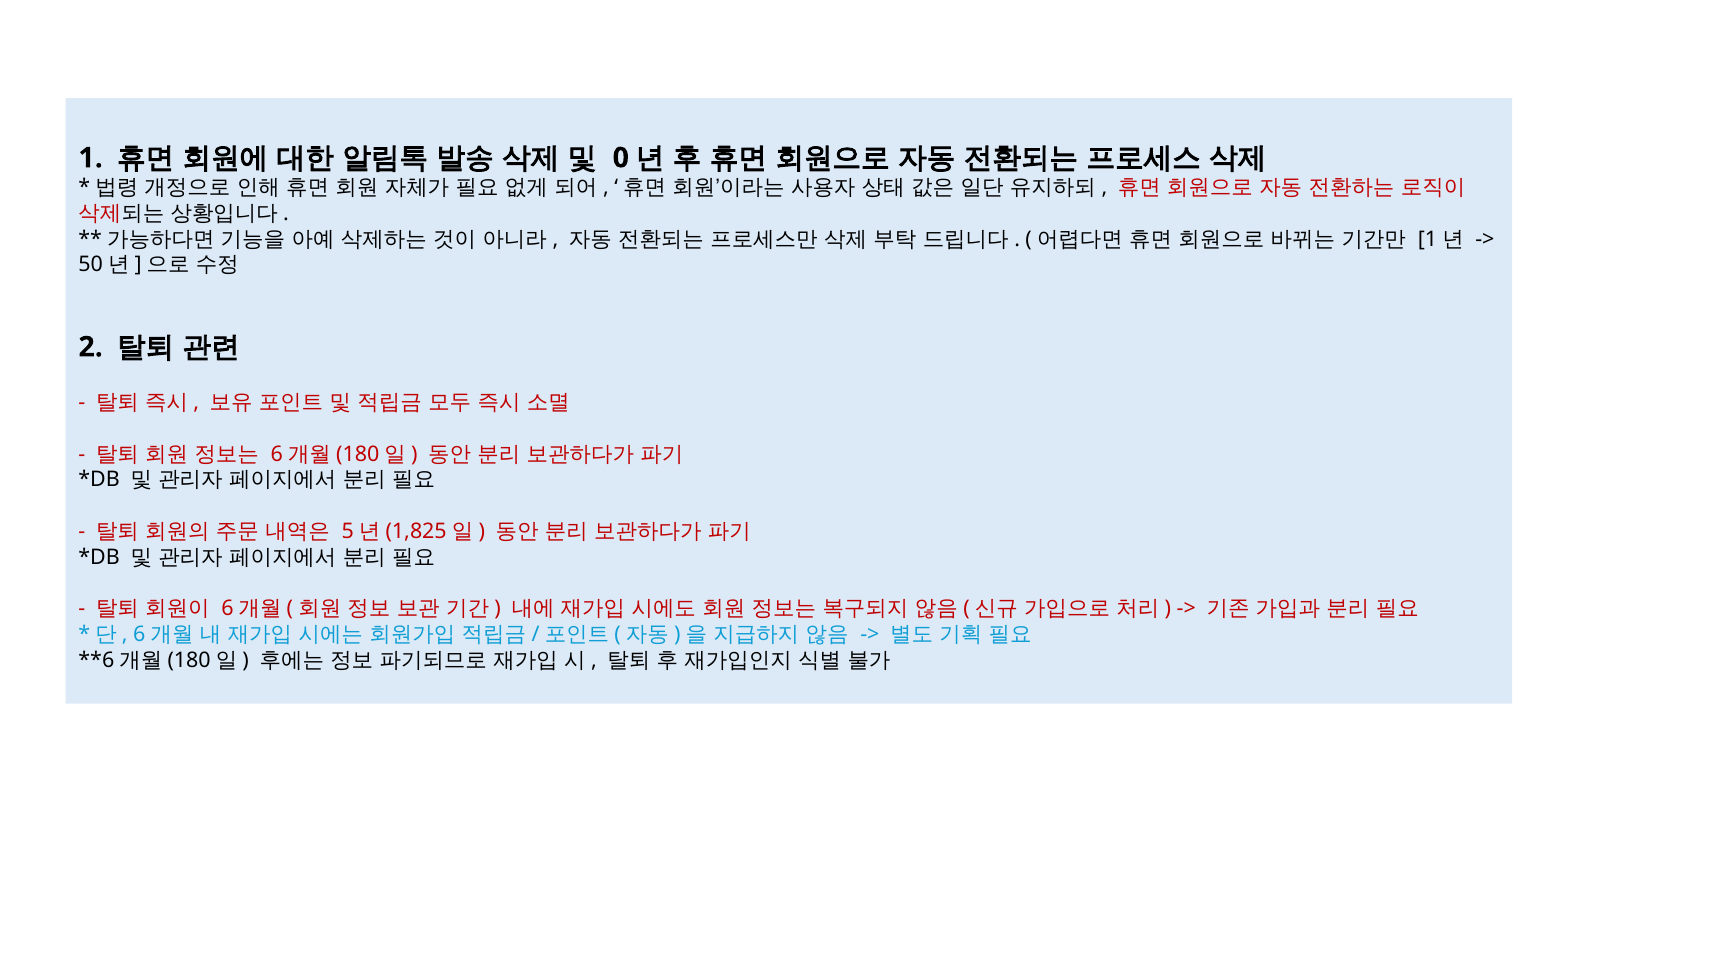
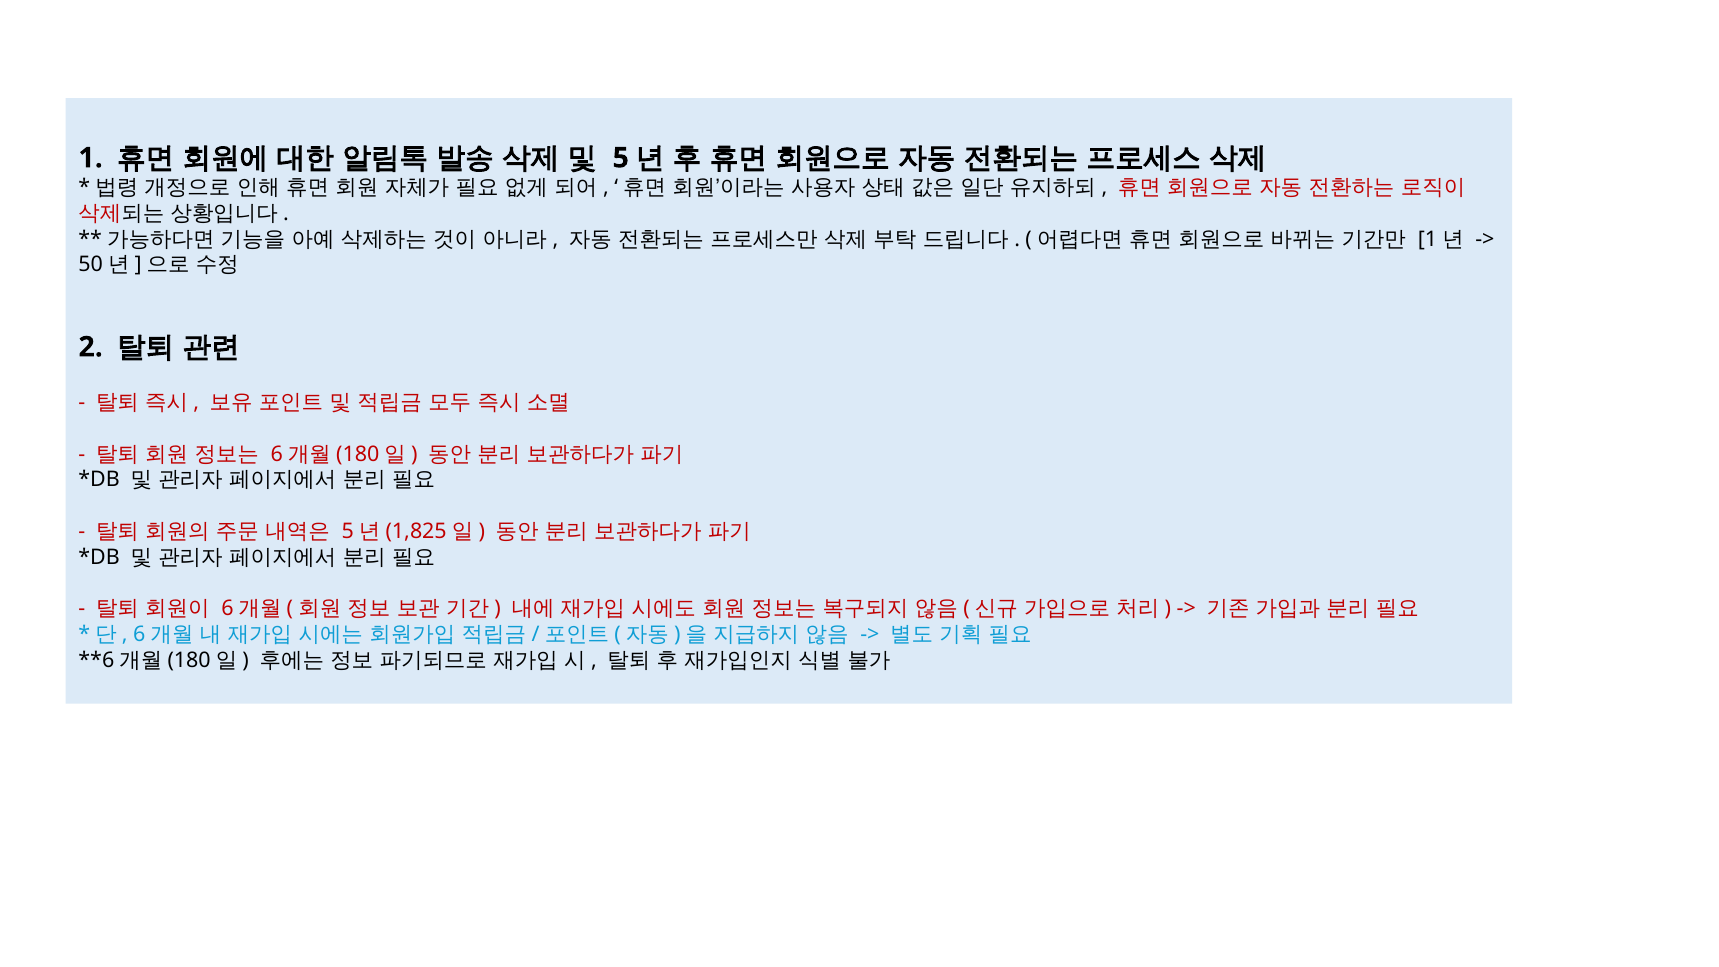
0: 0 -> 5 (621, 158)
